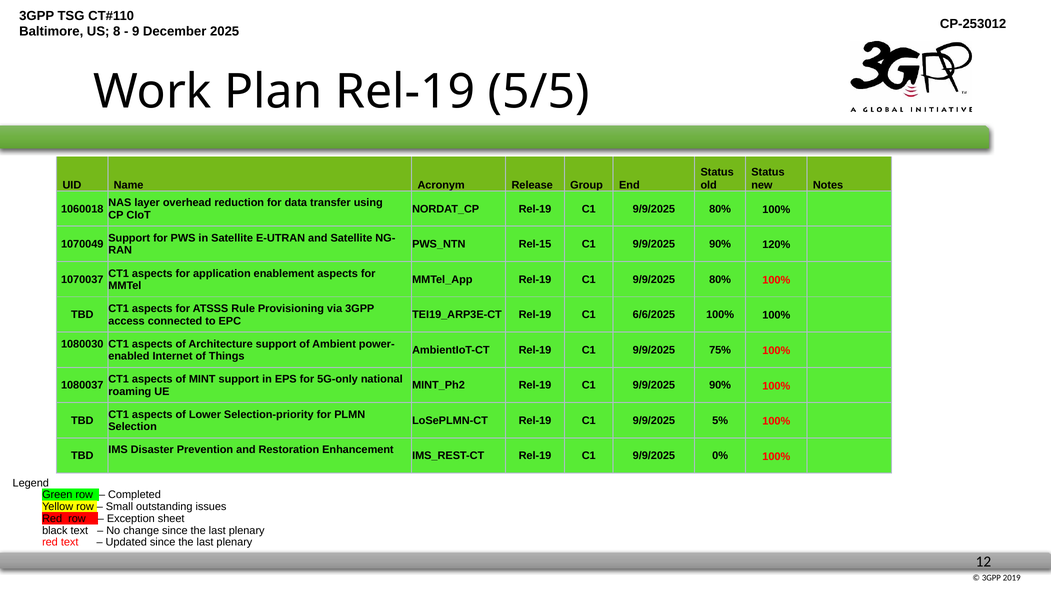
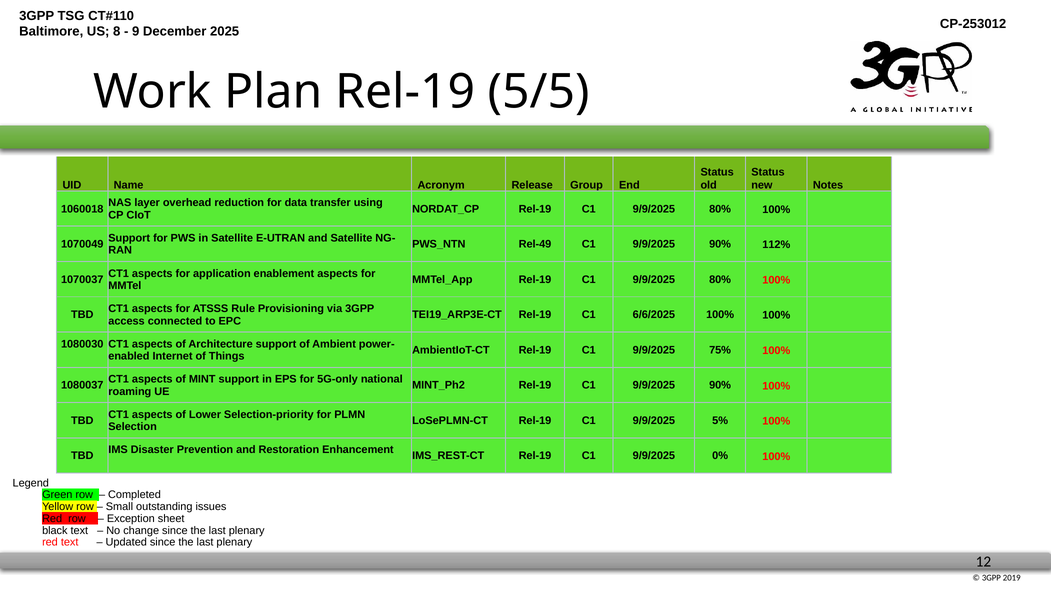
Rel-15: Rel-15 -> Rel-49 (535, 244)
120%: 120% -> 112% (776, 245)
